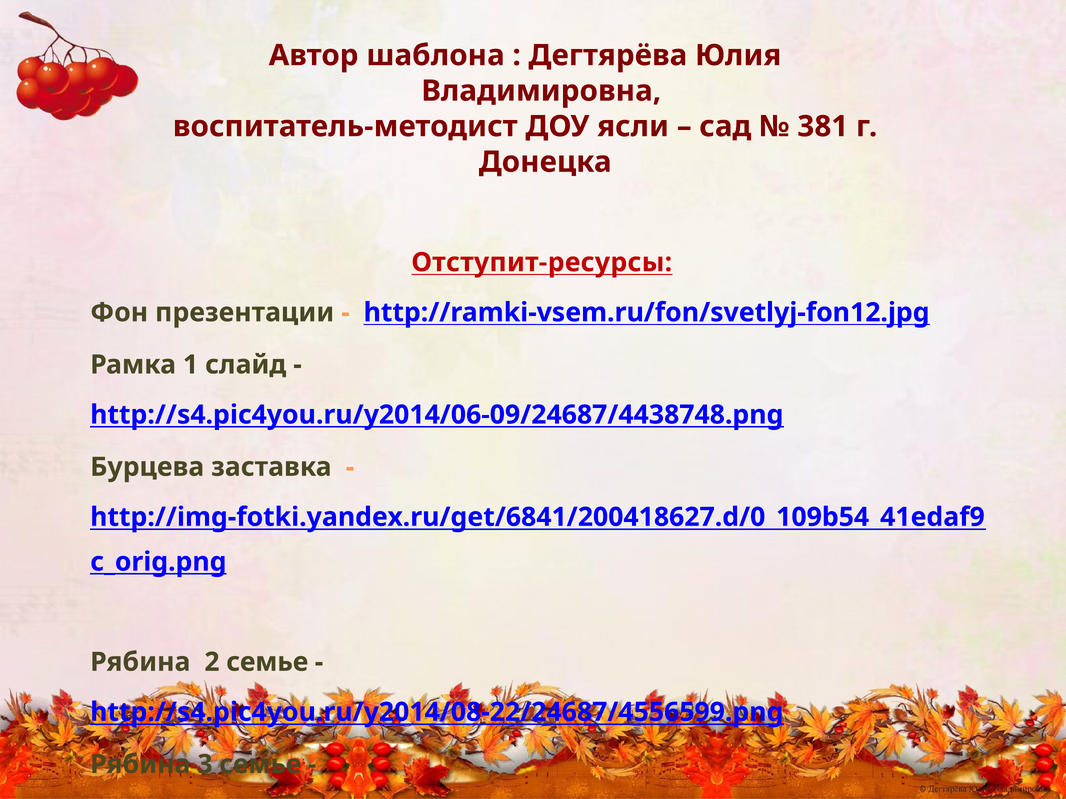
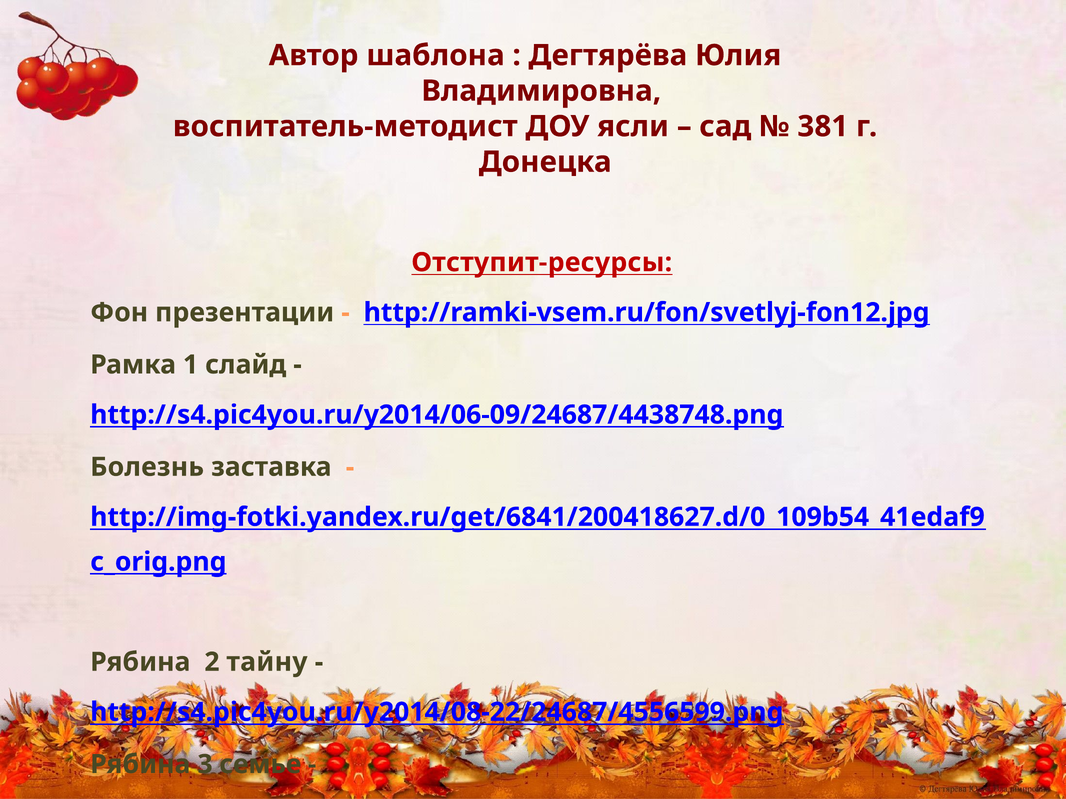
Бурцева: Бурцева -> Болезнь (147, 467)
2 семье: семье -> тайну (267, 662)
